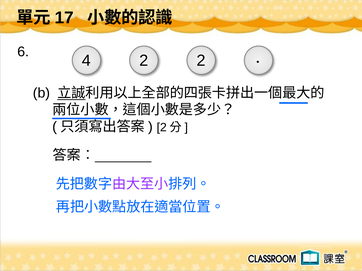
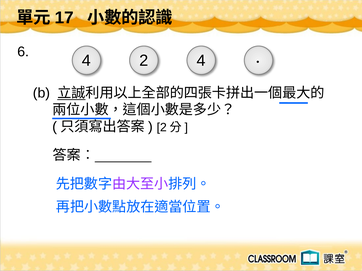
2 2: 2 -> 4 (201, 61)
